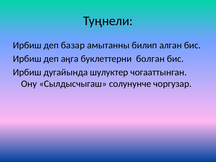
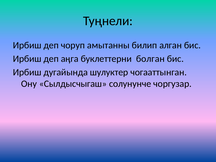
базар: базар -> чоруп (73, 45)
